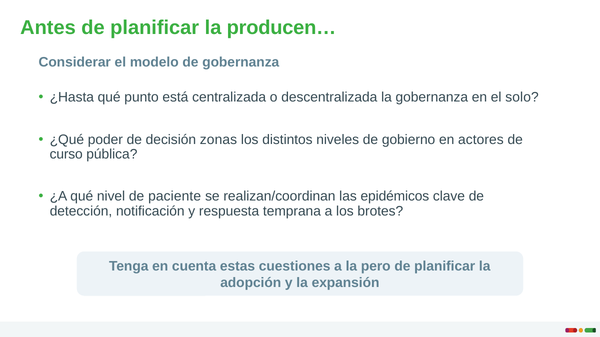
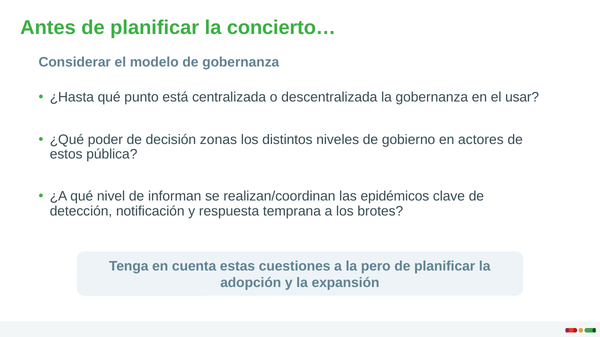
producen…: producen… -> concierto… (281, 28)
solo: solo -> usar (522, 98)
curso: curso -> estos (66, 155)
paciente: paciente -> informan (175, 197)
